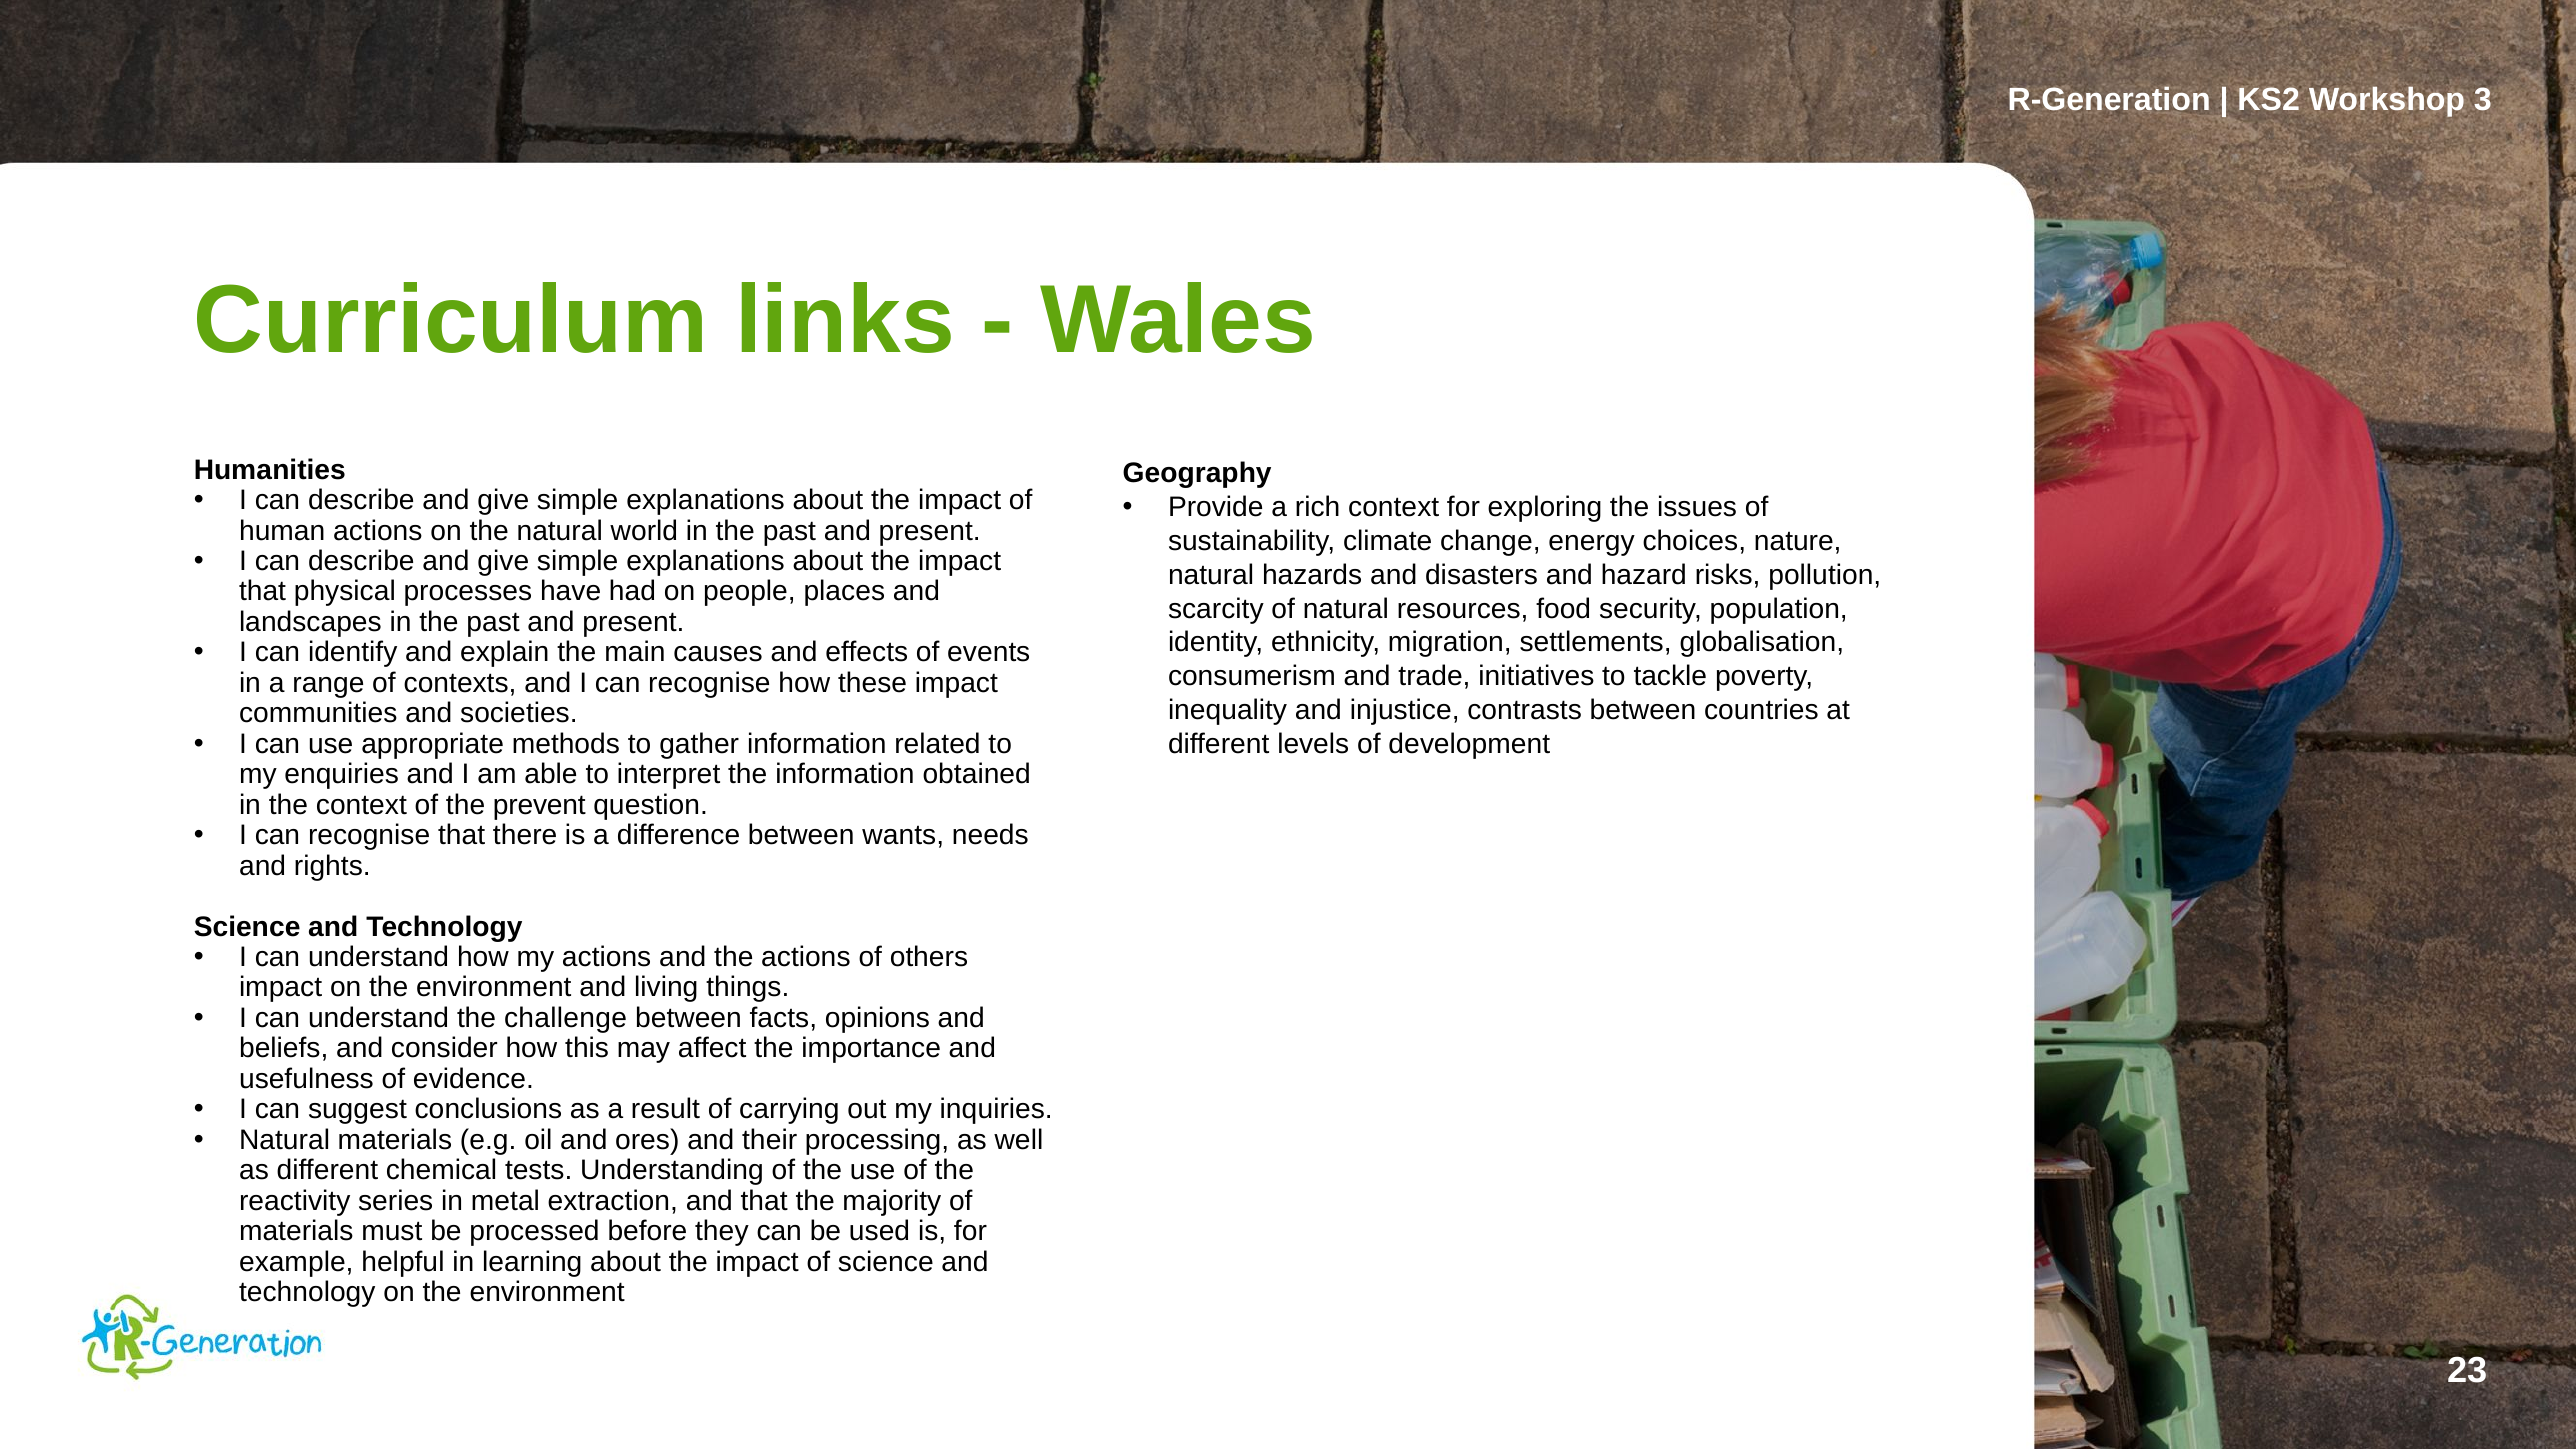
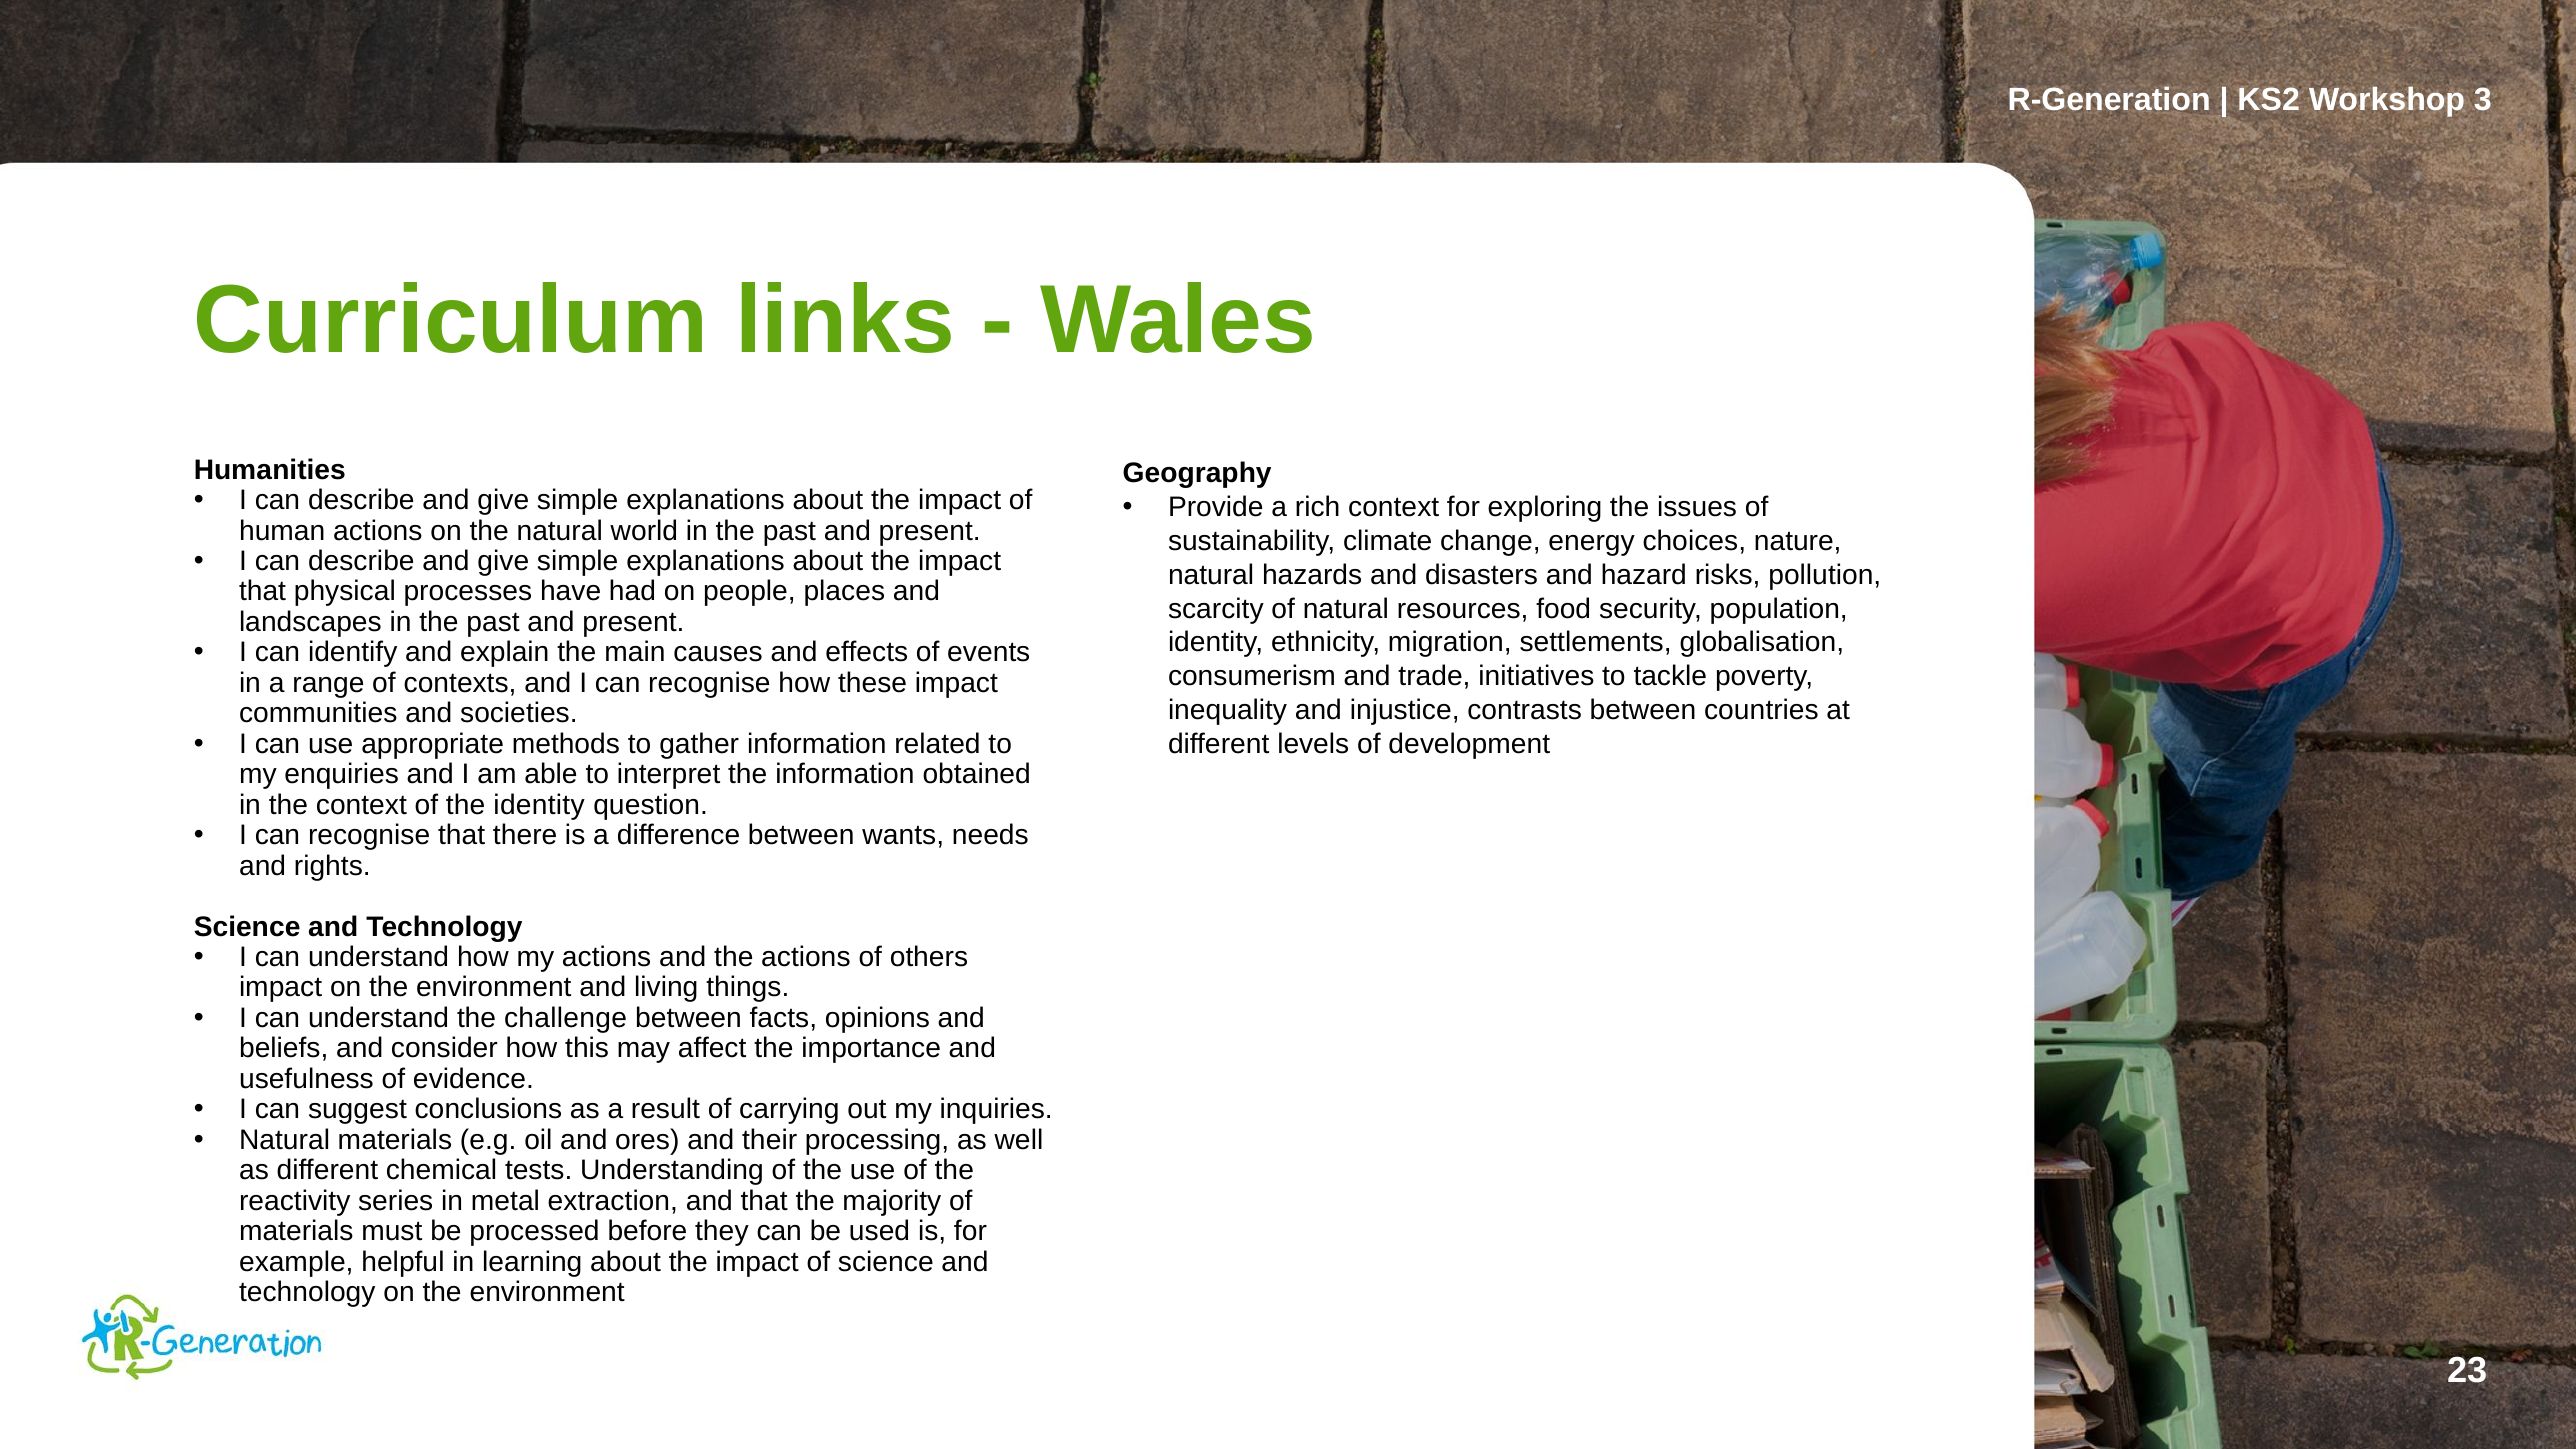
the prevent: prevent -> identity (539, 805)
